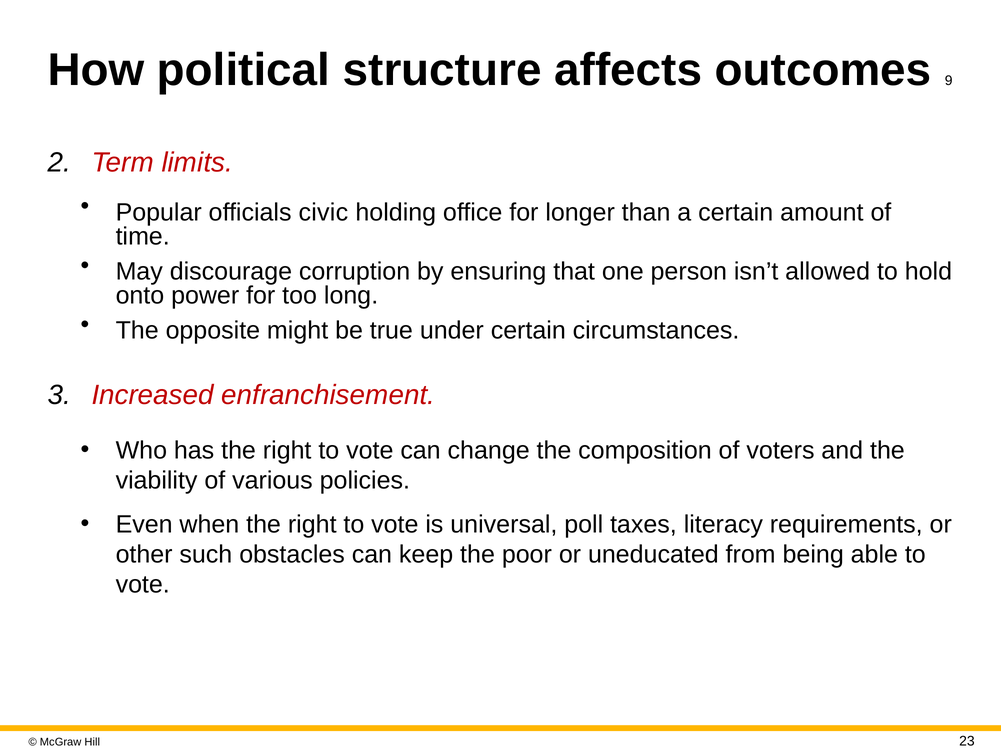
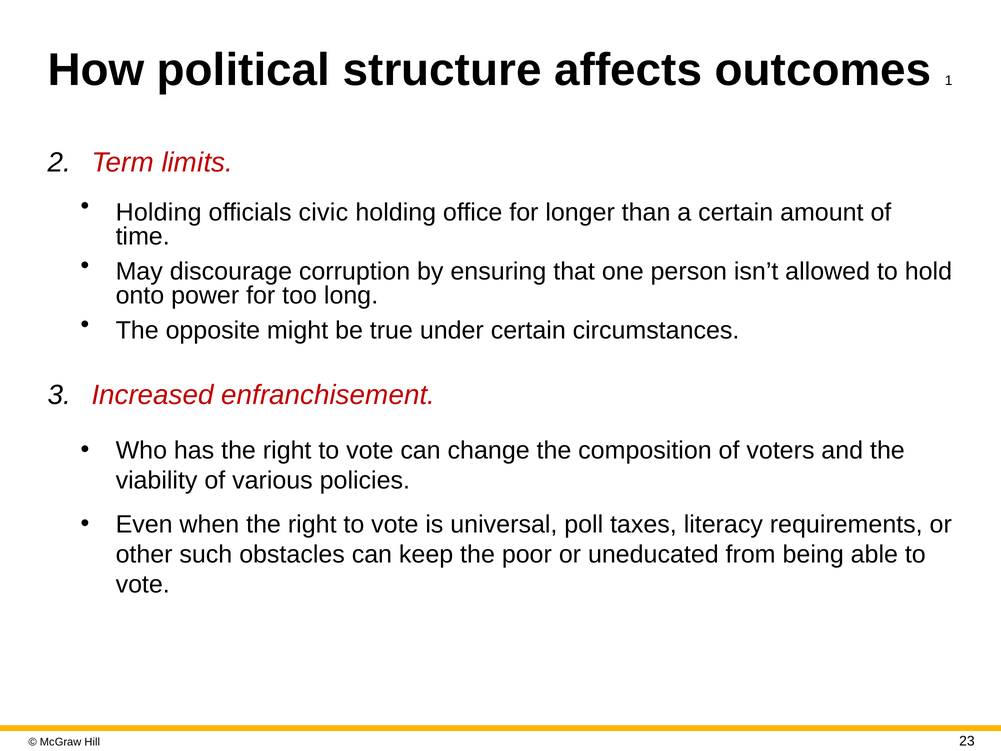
9: 9 -> 1 (949, 81)
Popular: Popular -> Holding (159, 212)
